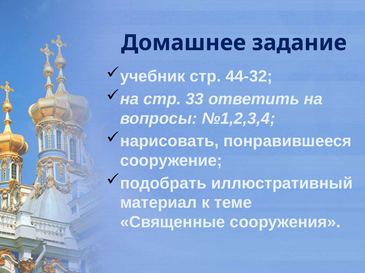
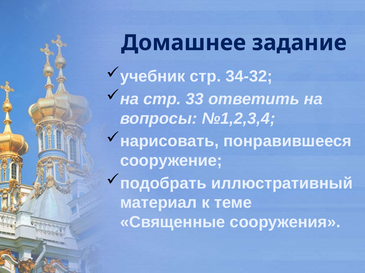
44-32: 44-32 -> 34-32 (249, 77)
